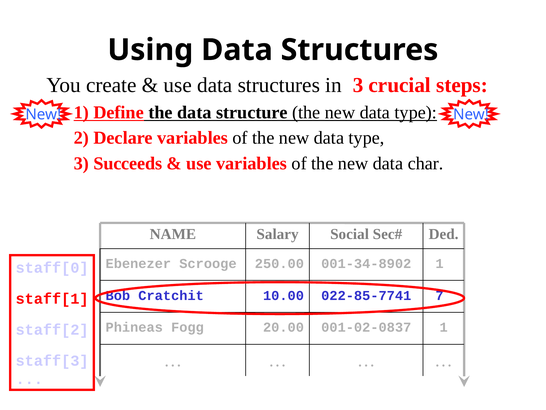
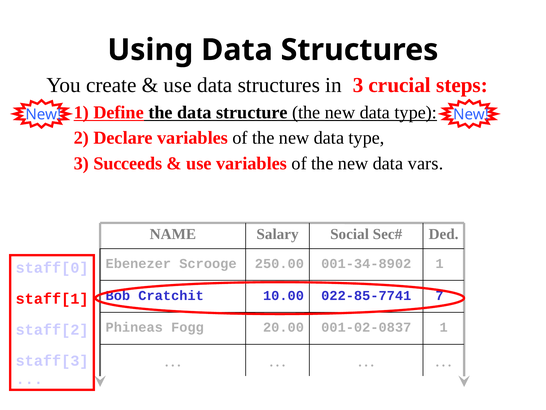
char: char -> vars (426, 163)
